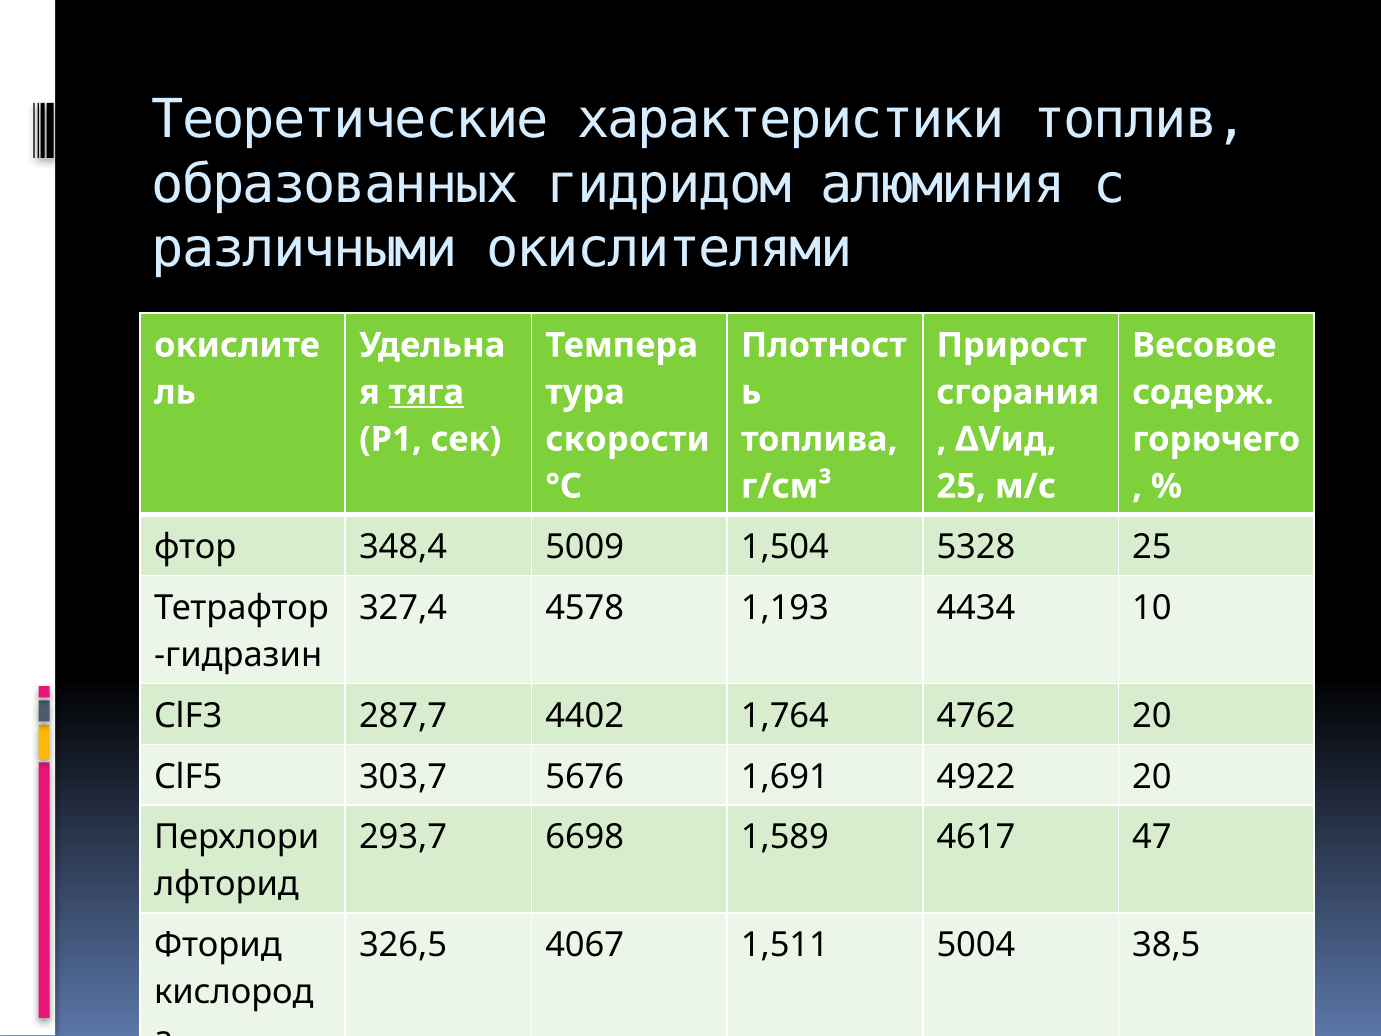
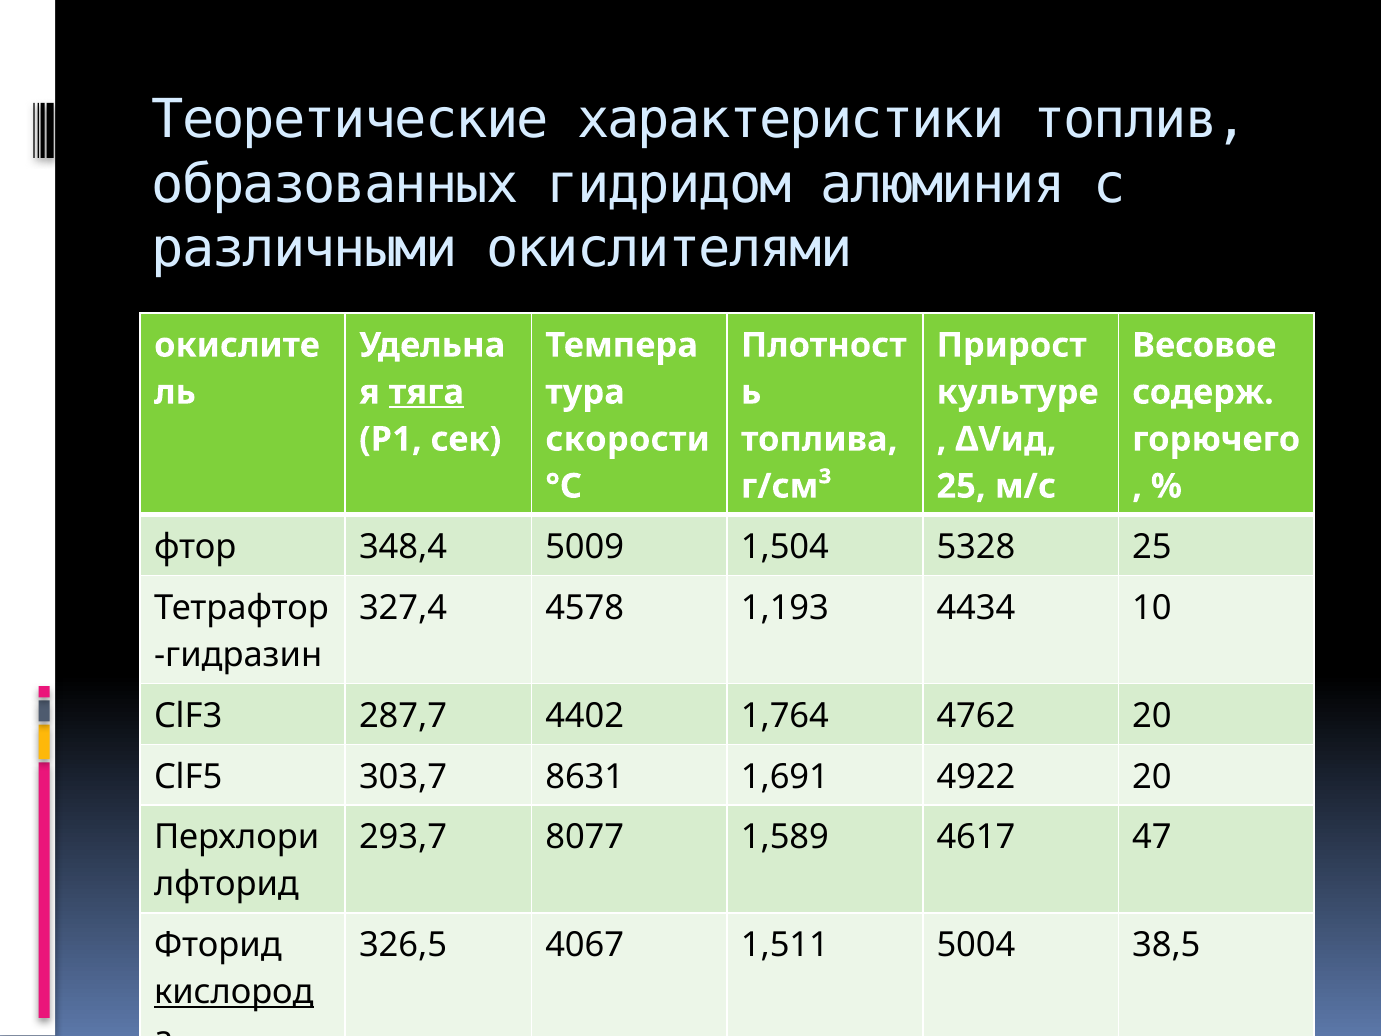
сгорания: сгорания -> культуре (1018, 392)
5676: 5676 -> 8631 (585, 776)
6698: 6698 -> 8077 (585, 837)
кислород underline: none -> present (234, 992)
